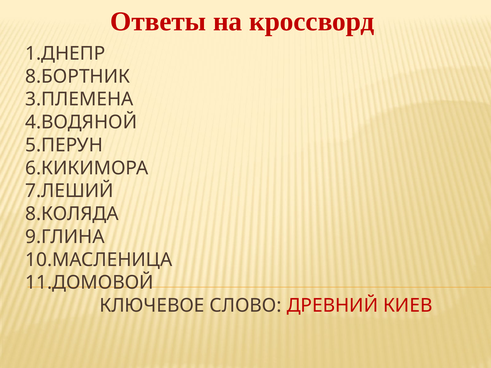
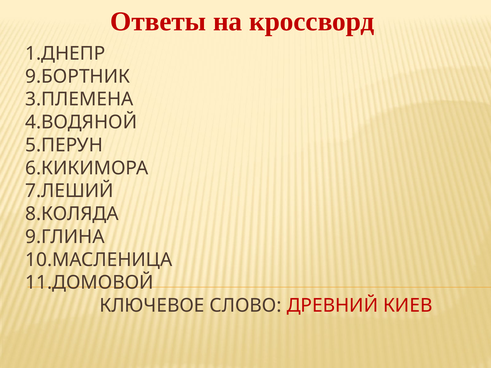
8.БОРТНИК: 8.БОРТНИК -> 9.БОРТНИК (78, 76)
